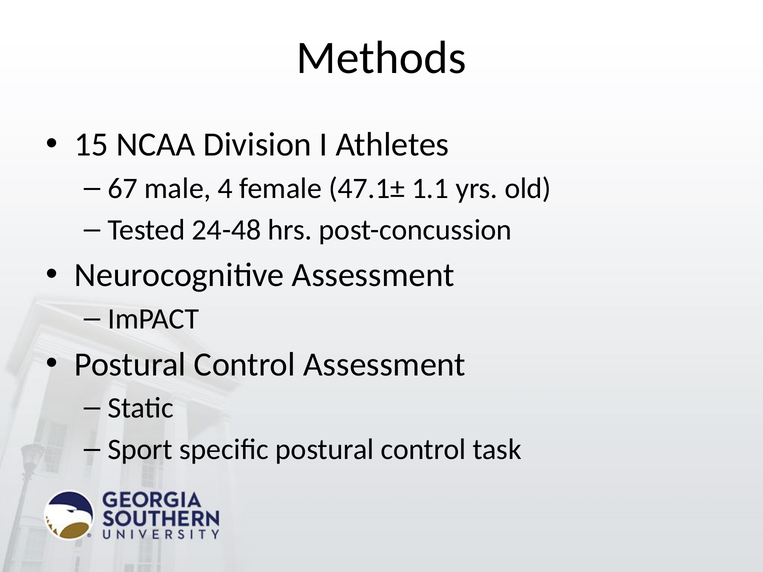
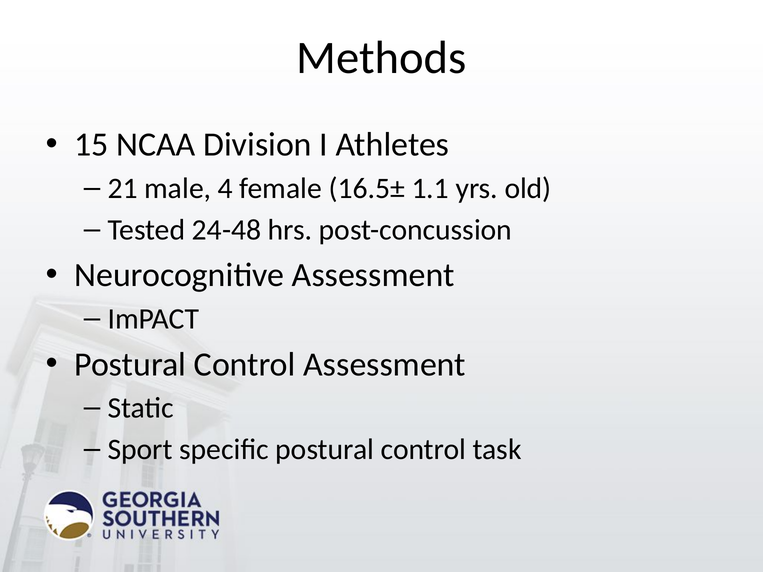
67: 67 -> 21 (123, 189)
47.1±: 47.1± -> 16.5± (367, 189)
